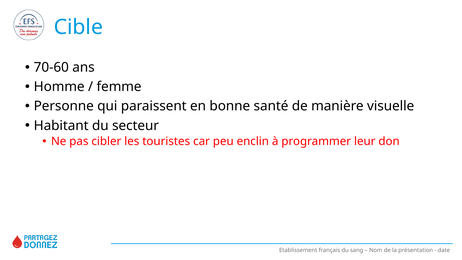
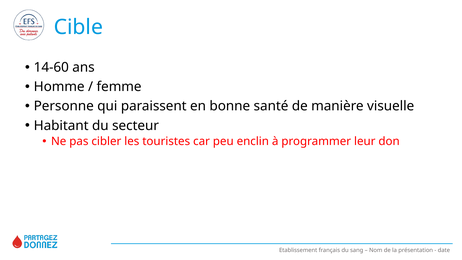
70-60: 70-60 -> 14-60 (51, 67)
